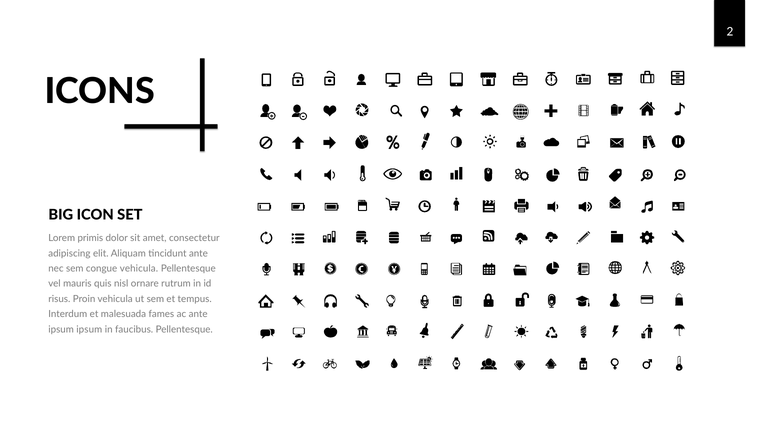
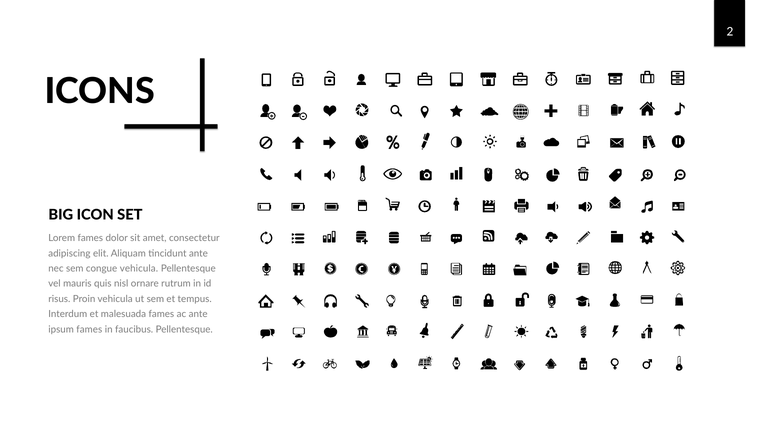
Lorem primis: primis -> fames (90, 238)
ipsum ipsum: ipsum -> fames (89, 330)
